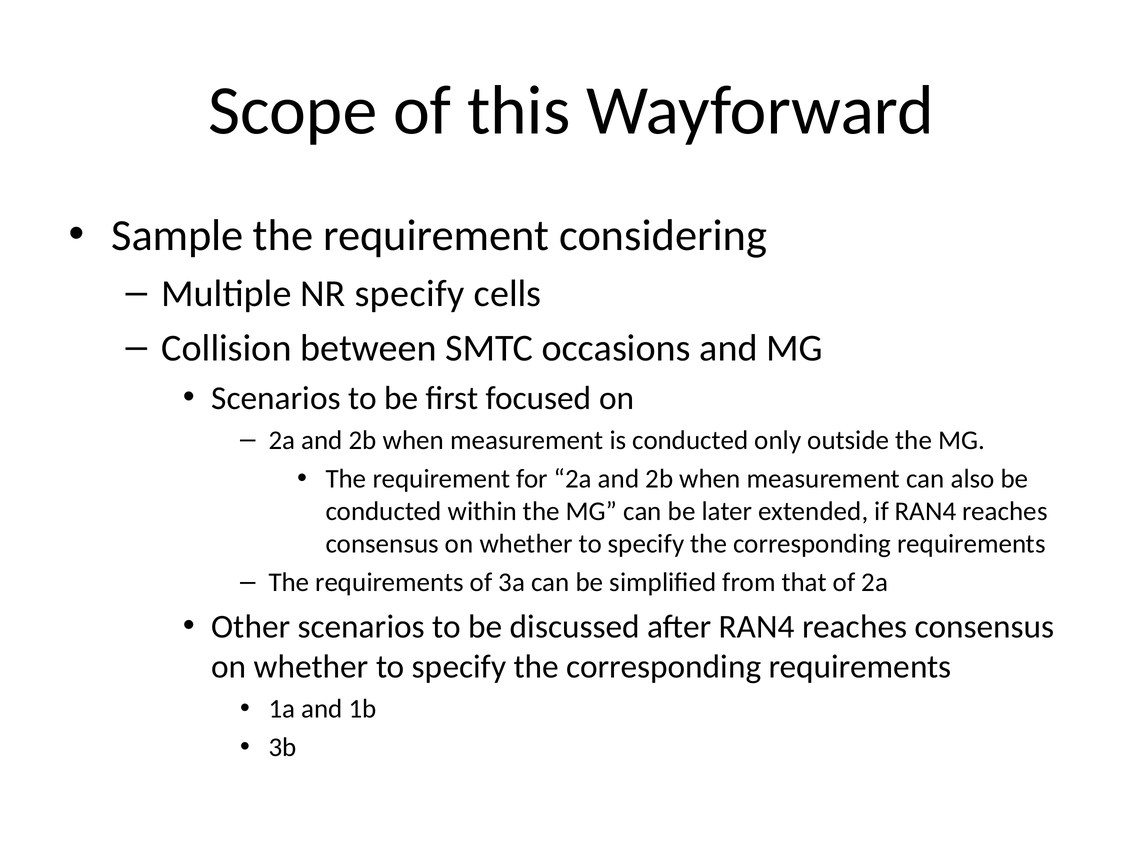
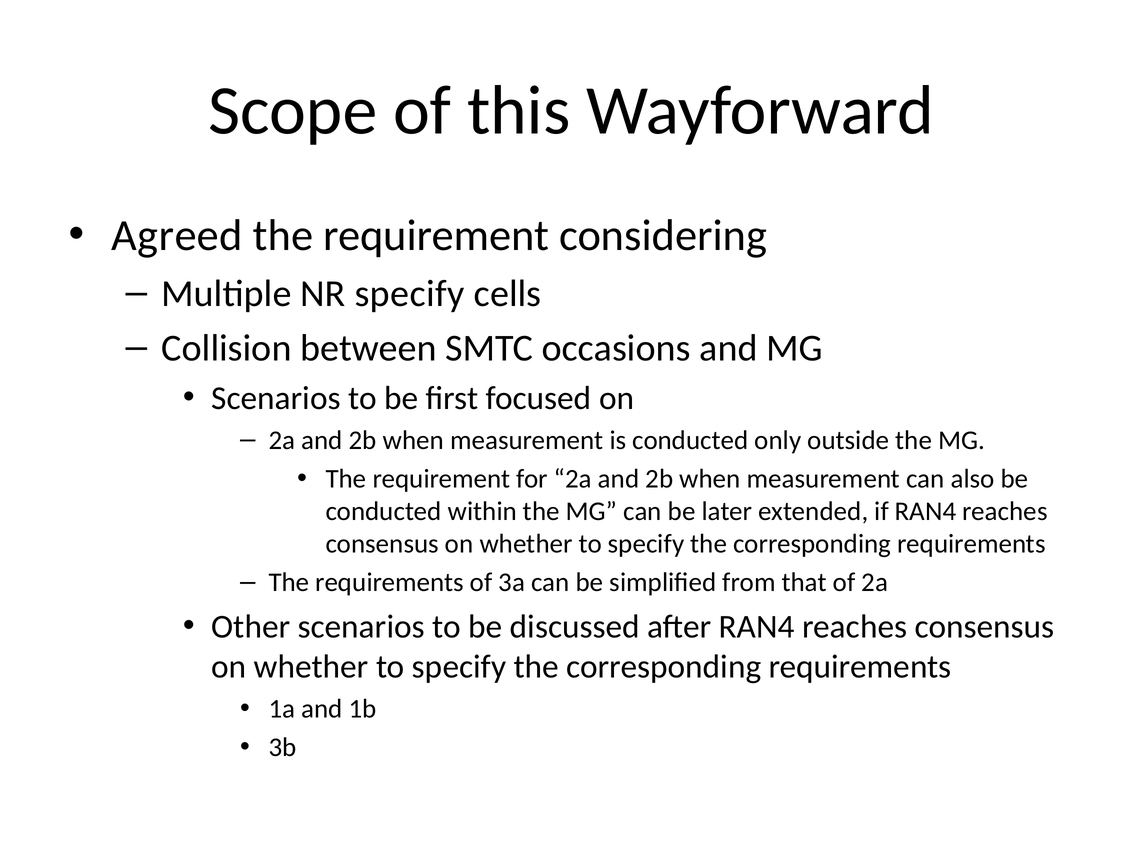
Sample: Sample -> Agreed (177, 236)
